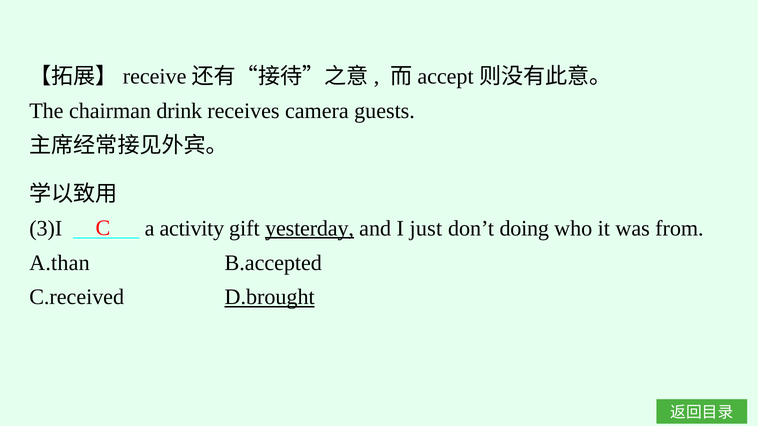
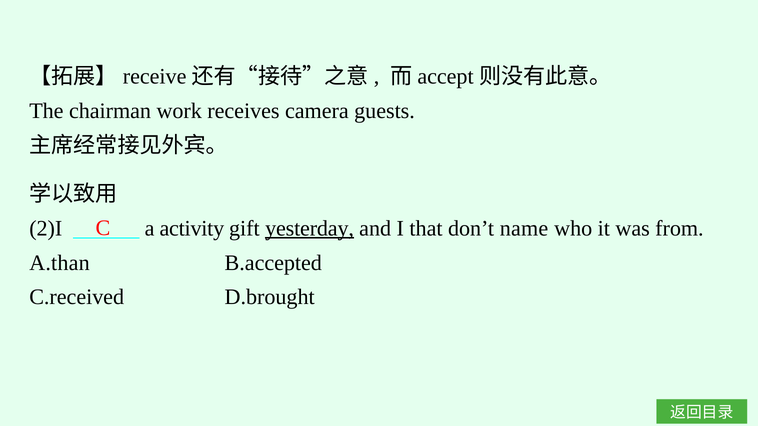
drink: drink -> work (179, 111)
3)I: 3)I -> 2)I (46, 228)
just: just -> that (426, 228)
doing: doing -> name (524, 228)
D.brought underline: present -> none (270, 297)
